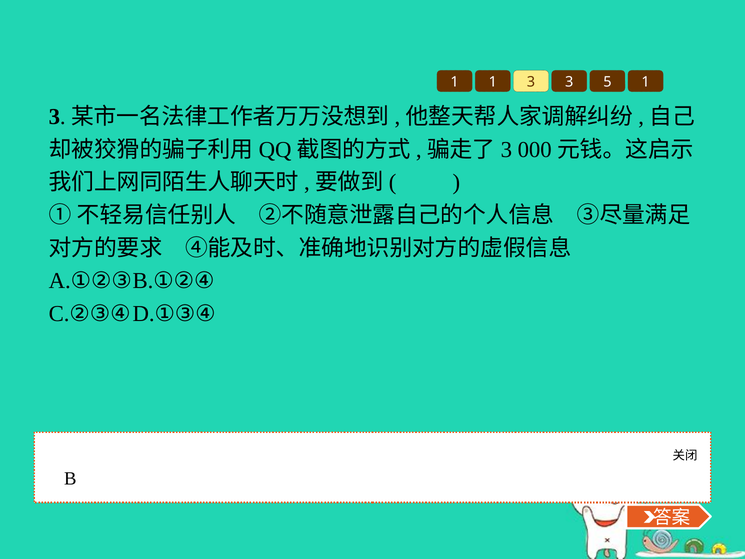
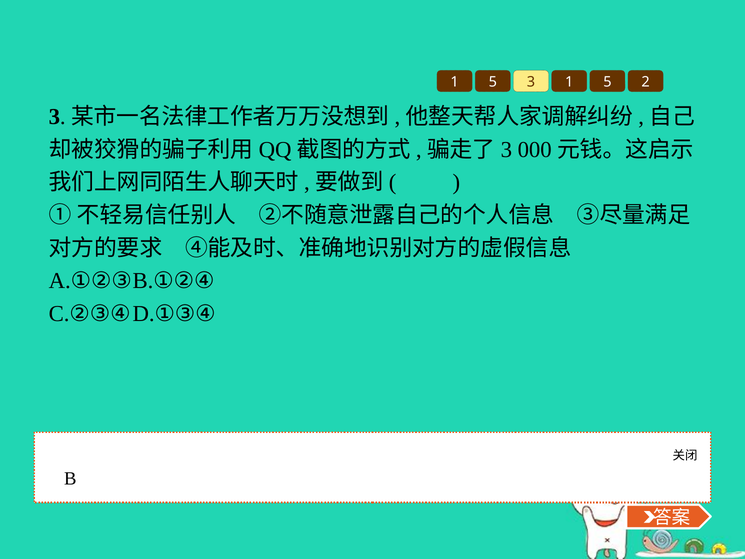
1: 1 -> 5 (493, 82)
3 3: 3 -> 1 (569, 82)
5 1: 1 -> 2 (646, 82)
